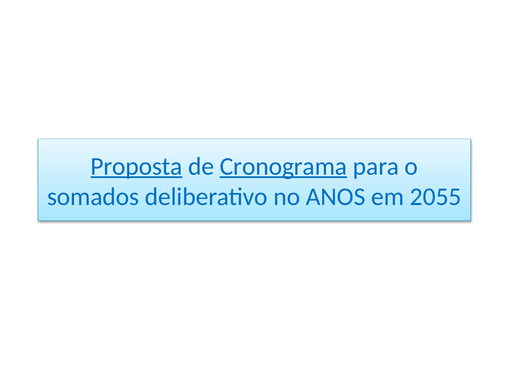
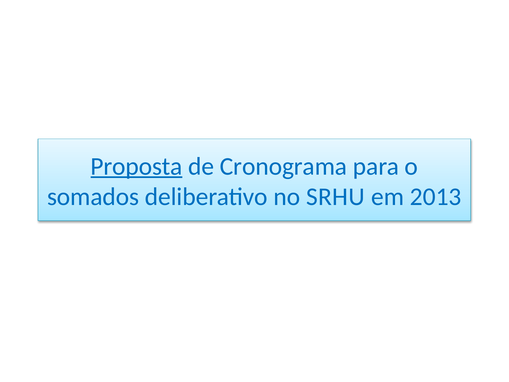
Cronograma underline: present -> none (283, 166)
ANOS: ANOS -> SRHU (336, 197)
2055: 2055 -> 2013 (436, 197)
